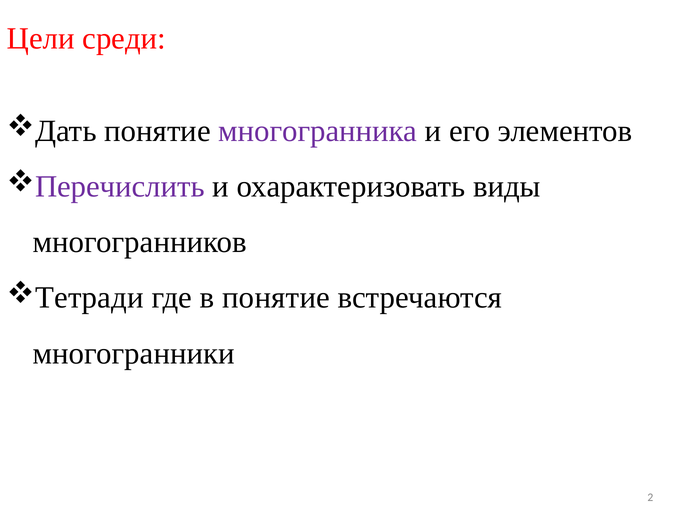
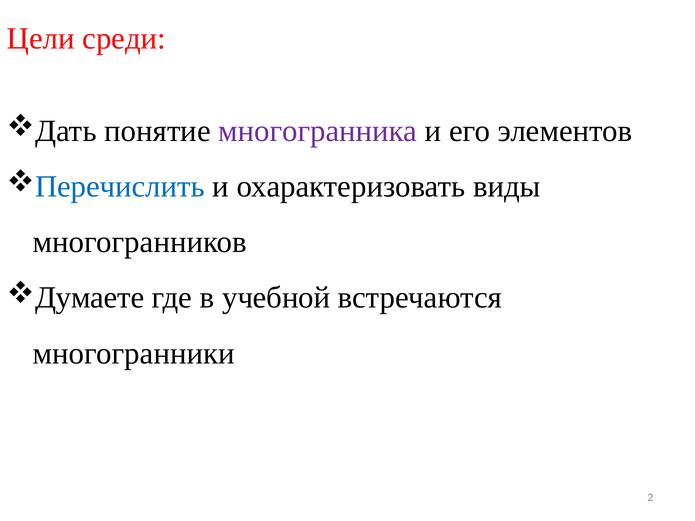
Перечислить colour: purple -> blue (120, 187)
Тетради: Тетради -> Думаете (90, 298)
в понятие: понятие -> учебной (276, 298)
